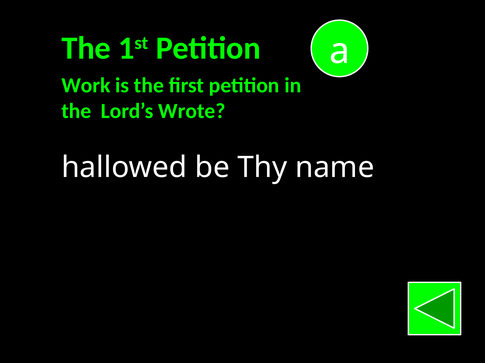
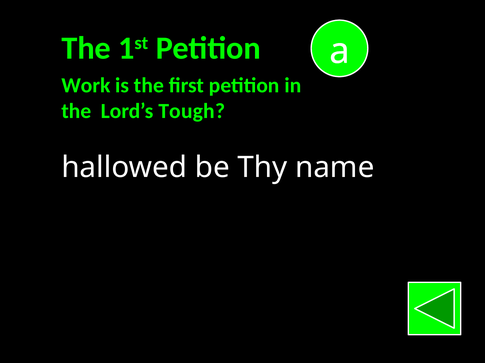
Wrote: Wrote -> Tough (192, 111)
